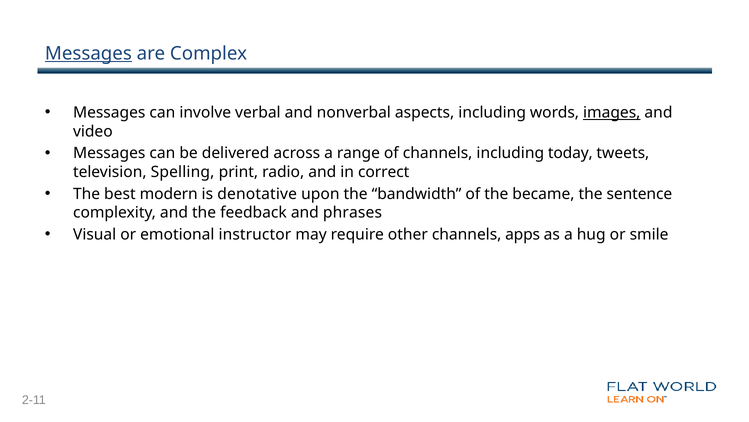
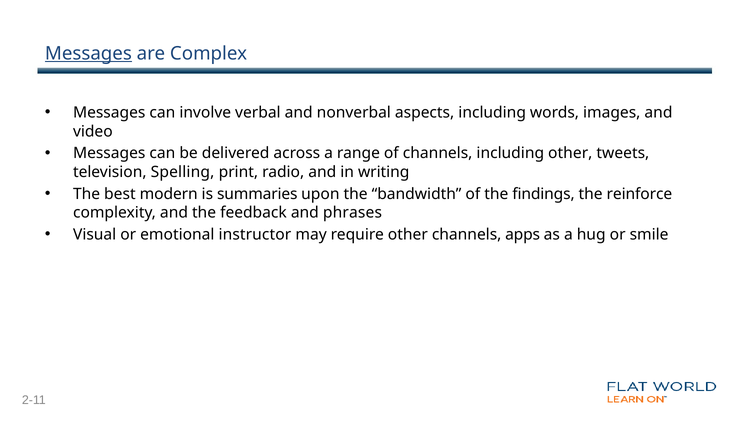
images underline: present -> none (612, 113)
including today: today -> other (570, 153)
correct: correct -> writing (384, 172)
denotative: denotative -> summaries (257, 194)
became: became -> findings (544, 194)
sentence: sentence -> reinforce (639, 194)
